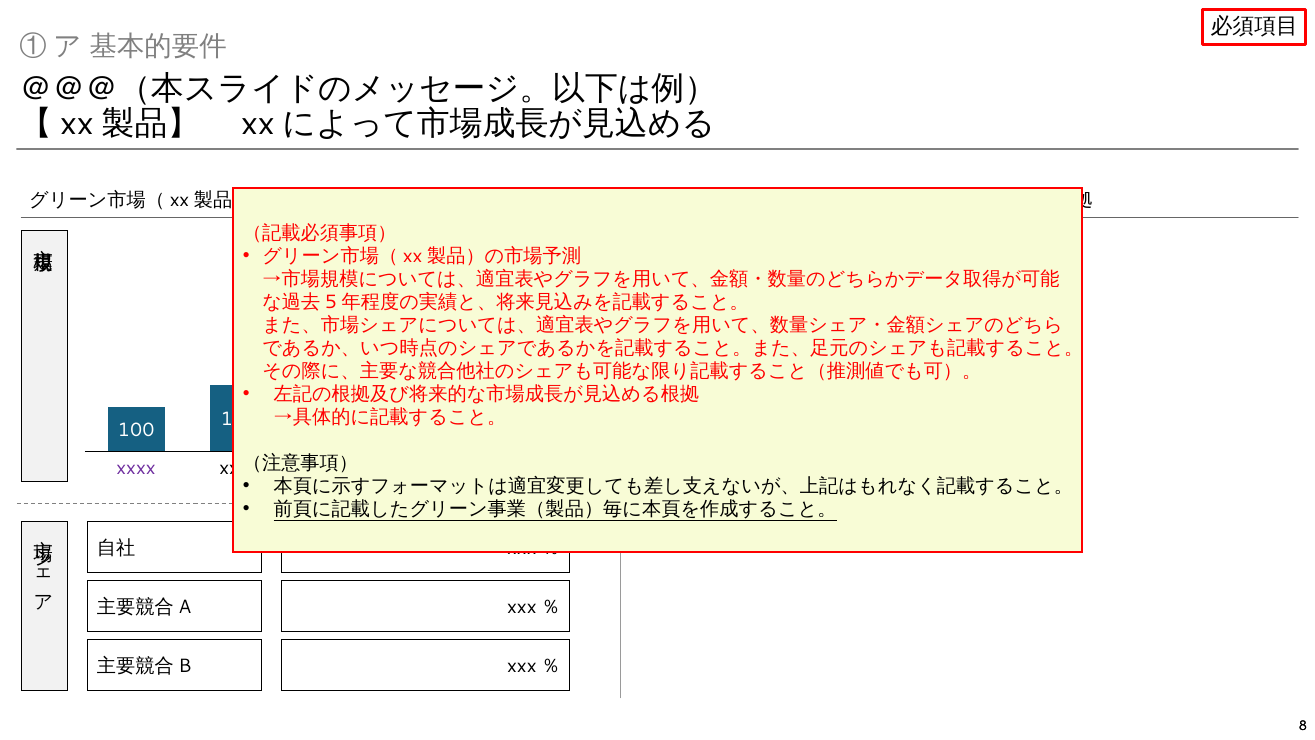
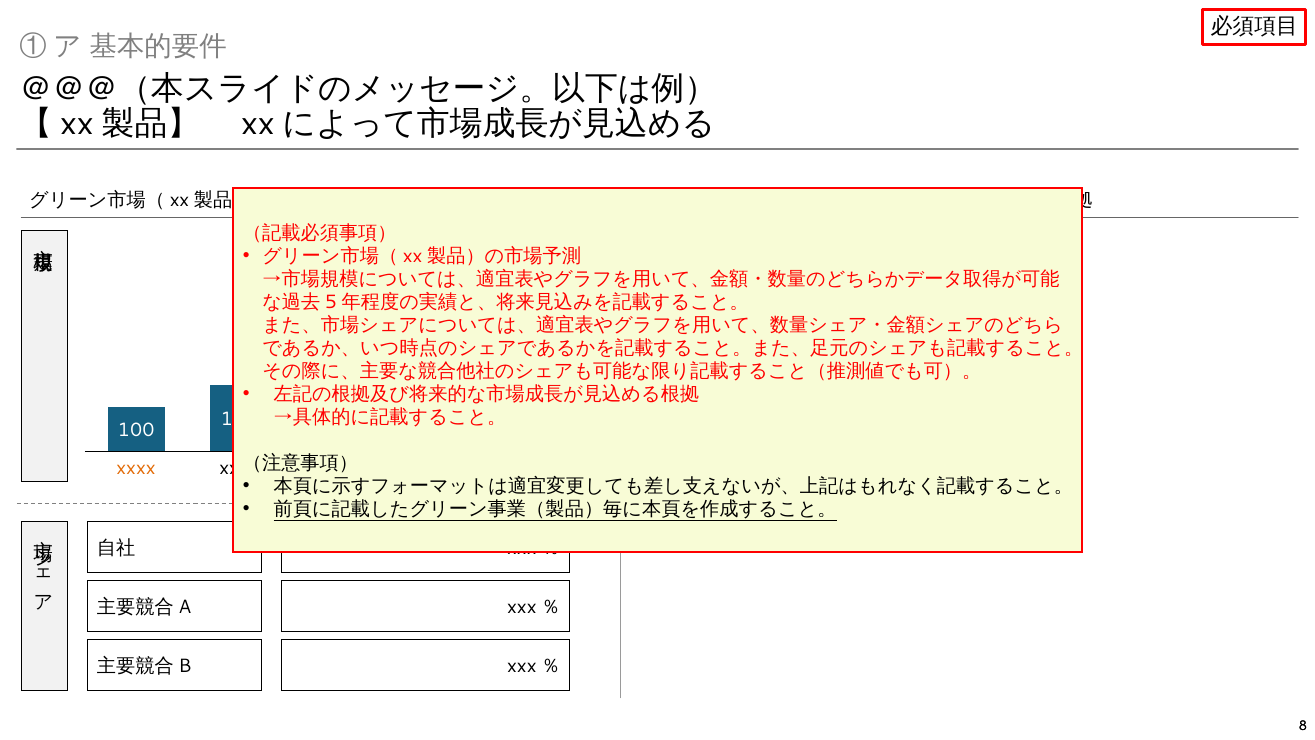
xxxx colour: purple -> orange (136, 468)
